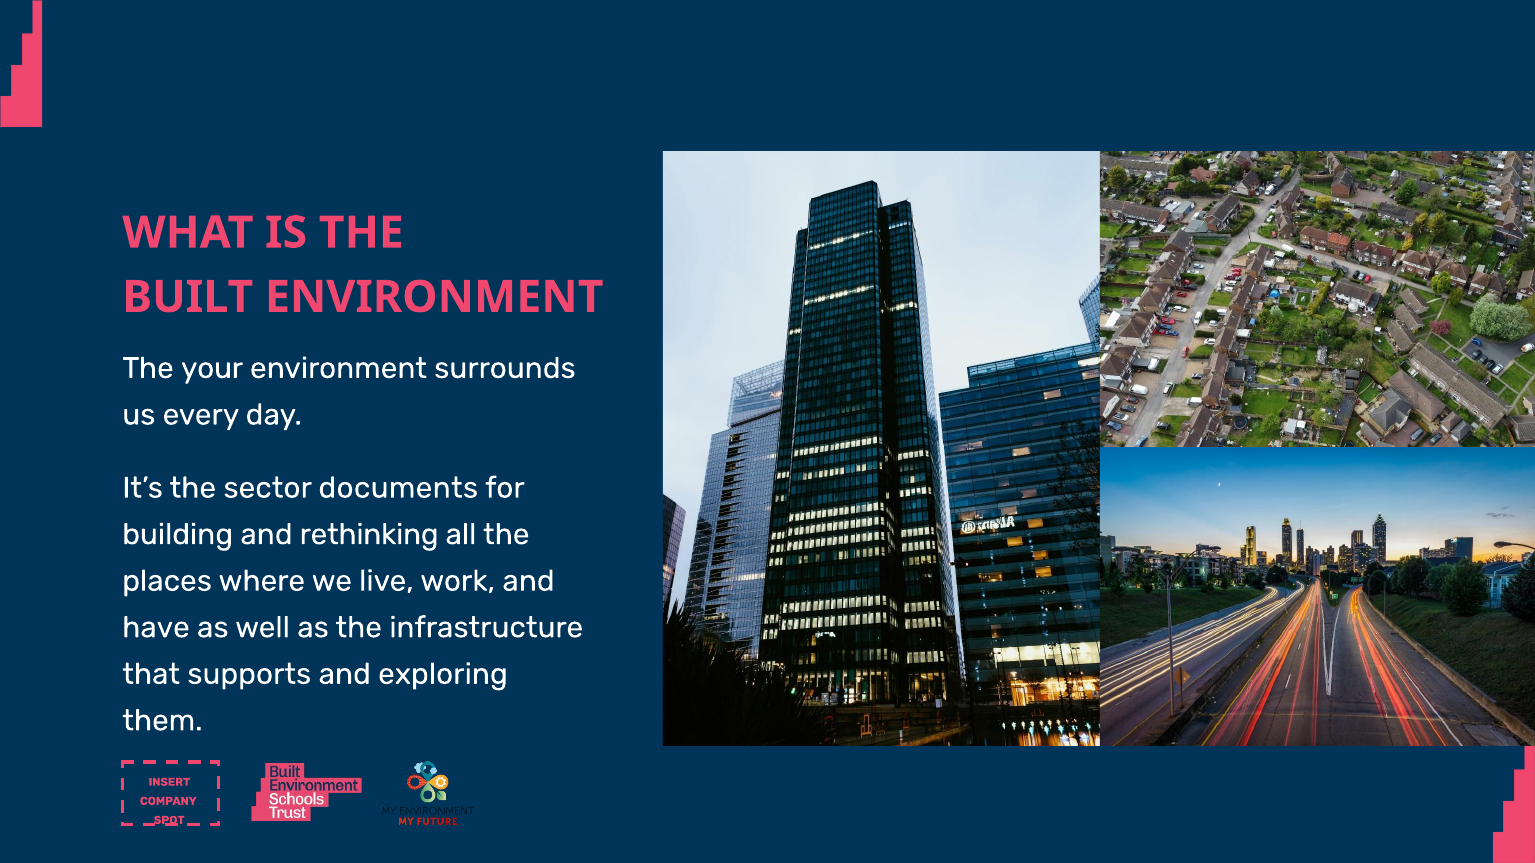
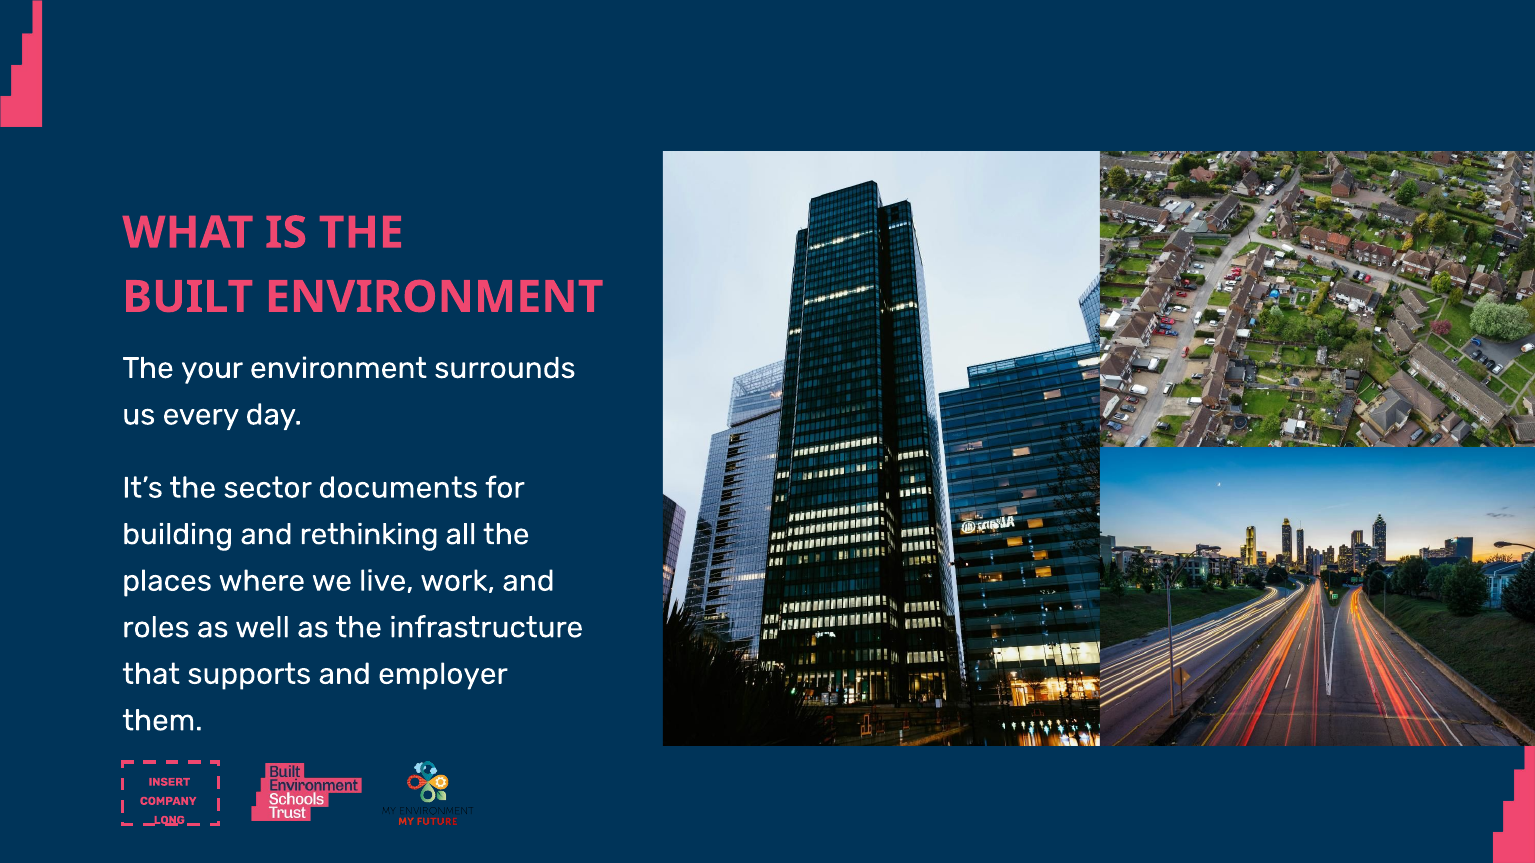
have: have -> roles (156, 628)
exploring: exploring -> employer (443, 674)
SPOT: SPOT -> LONG (169, 821)
